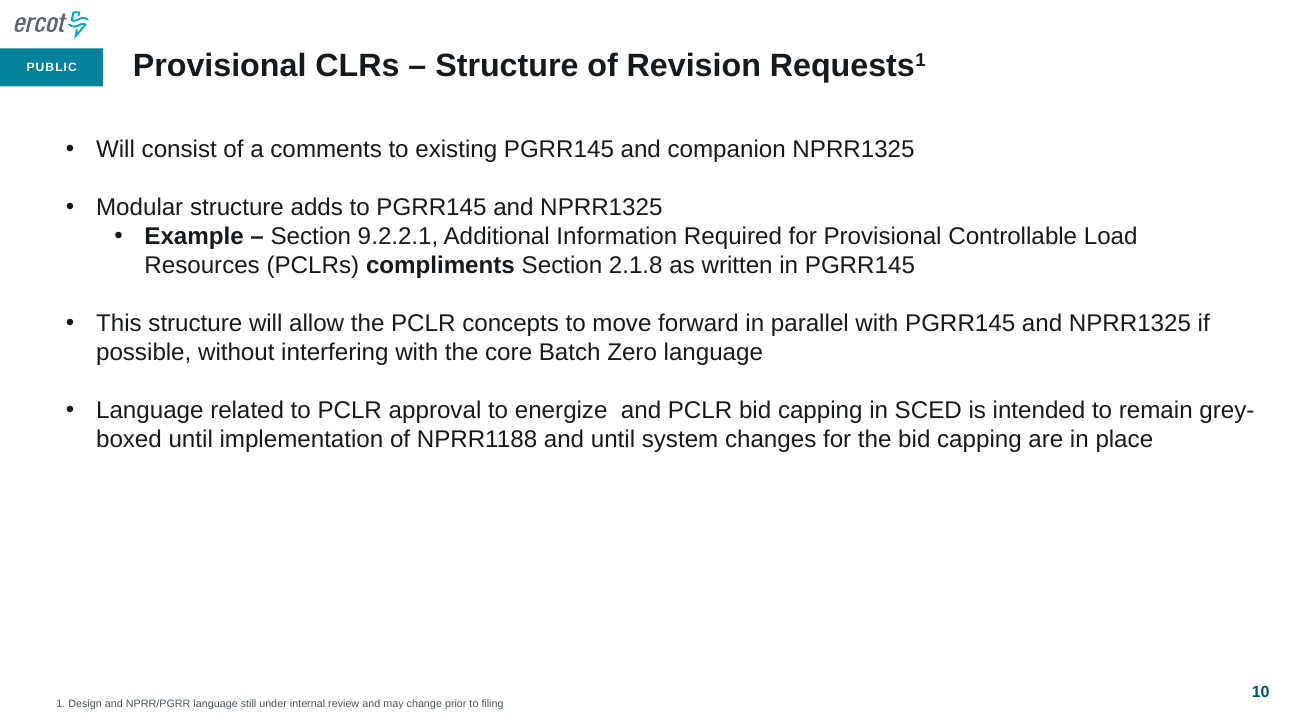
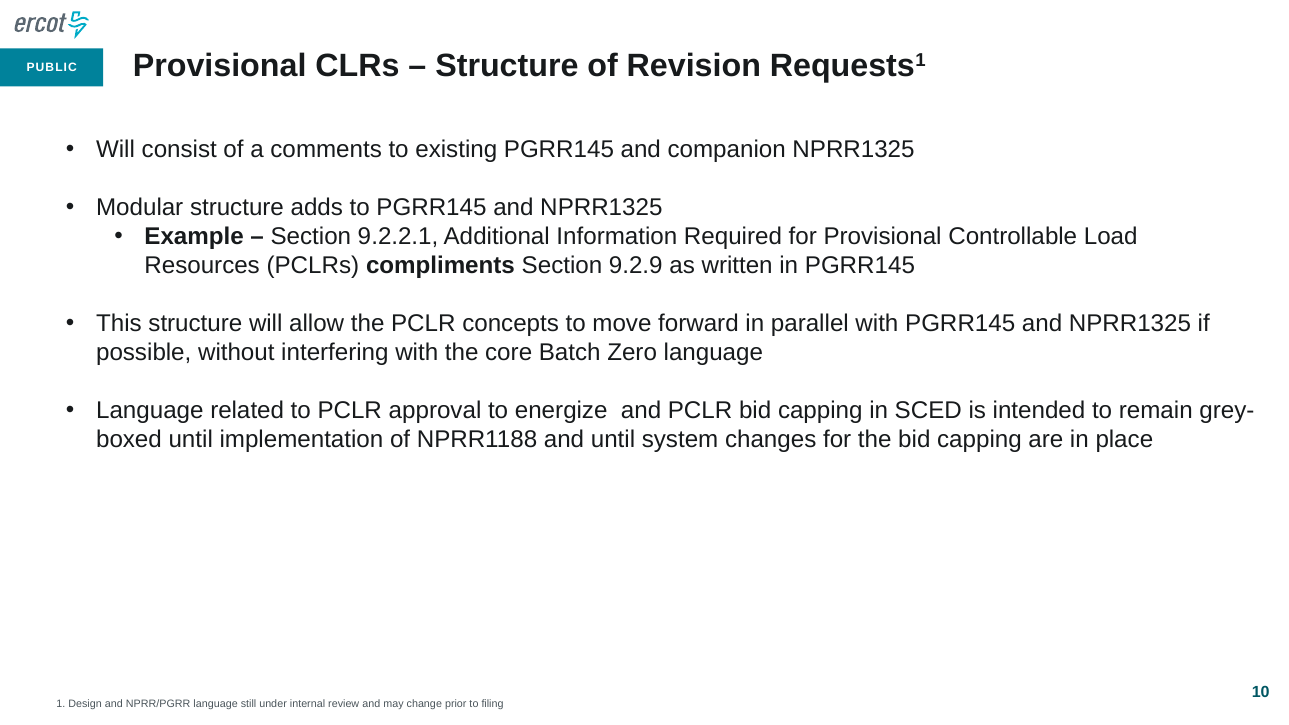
2.1.8: 2.1.8 -> 9.2.9 (636, 266)
